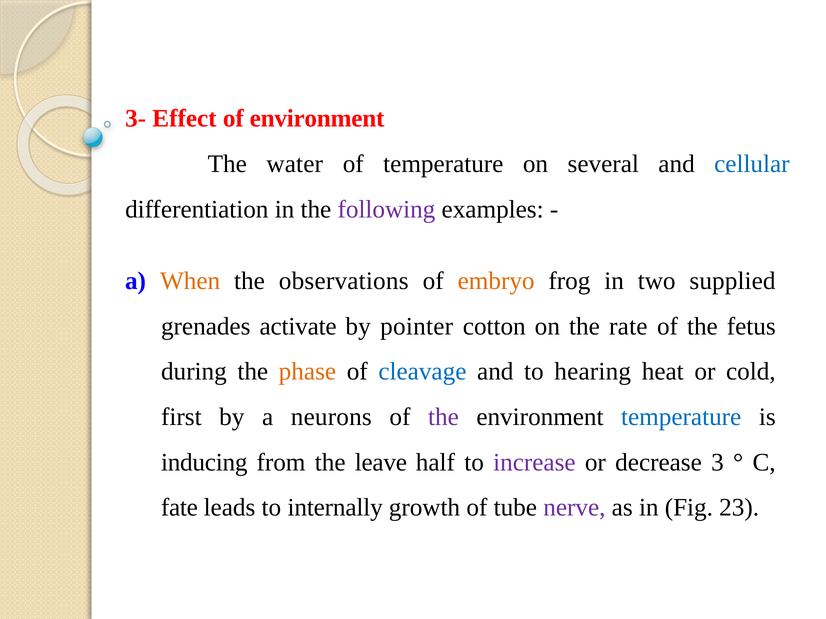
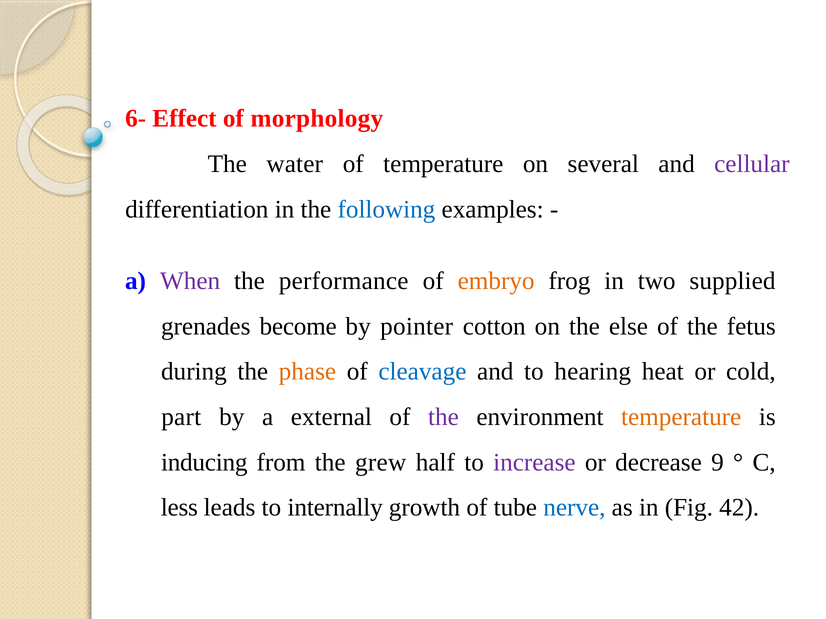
3-: 3- -> 6- (136, 119)
of environment: environment -> morphology (317, 119)
cellular colour: blue -> purple (752, 164)
following colour: purple -> blue (386, 209)
When colour: orange -> purple (190, 281)
observations: observations -> performance (344, 281)
activate: activate -> become (298, 326)
rate: rate -> else (628, 326)
first: first -> part (181, 417)
neurons: neurons -> external (331, 417)
temperature colour: blue -> orange (681, 417)
leave: leave -> grew (381, 463)
3: 3 -> 9 (718, 463)
fate: fate -> less (179, 508)
nerve colour: purple -> blue (574, 508)
23: 23 -> 42 (739, 508)
